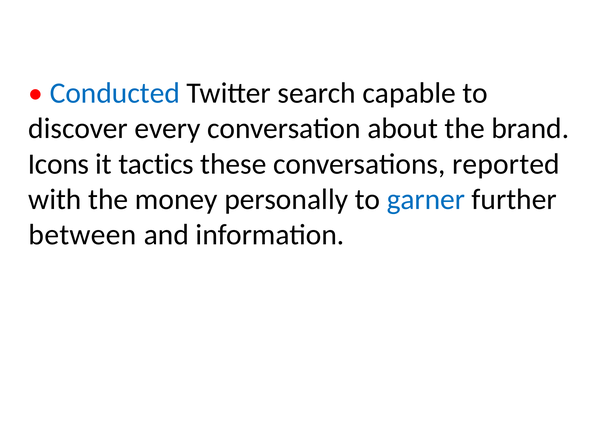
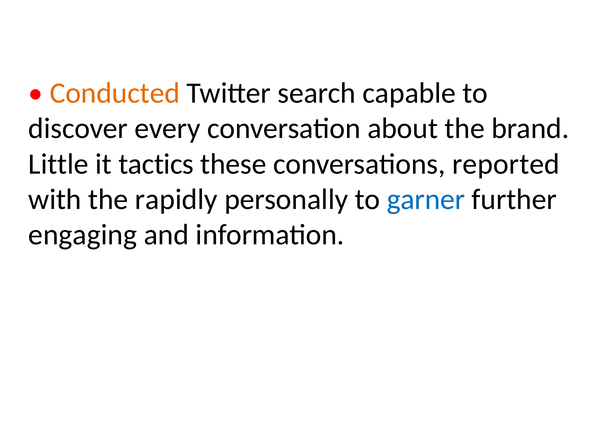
Conducted colour: blue -> orange (115, 93)
Icons: Icons -> Little (58, 164)
money: money -> rapidly (176, 200)
between: between -> engaging (83, 235)
